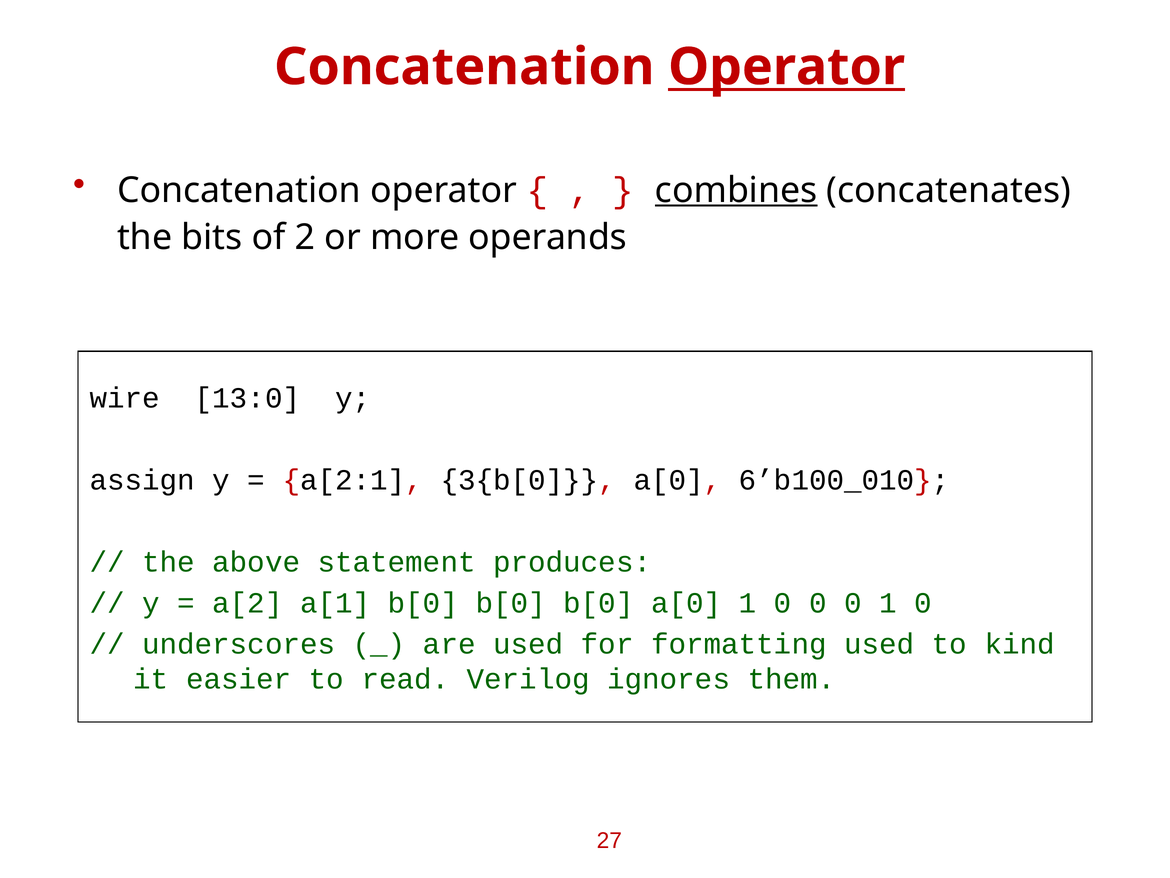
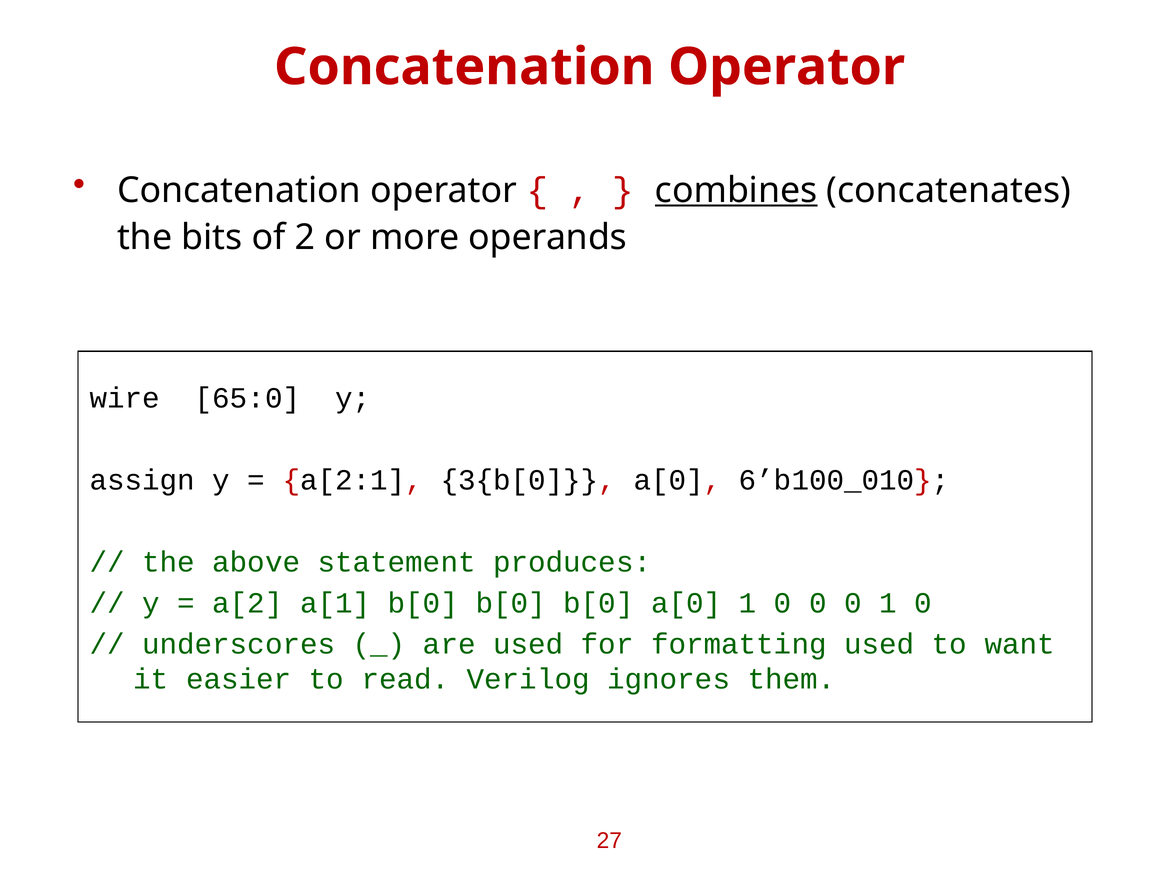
Operator underline: present -> none (787, 67)
13:0: 13:0 -> 65:0 (247, 398)
kind: kind -> want (1020, 644)
